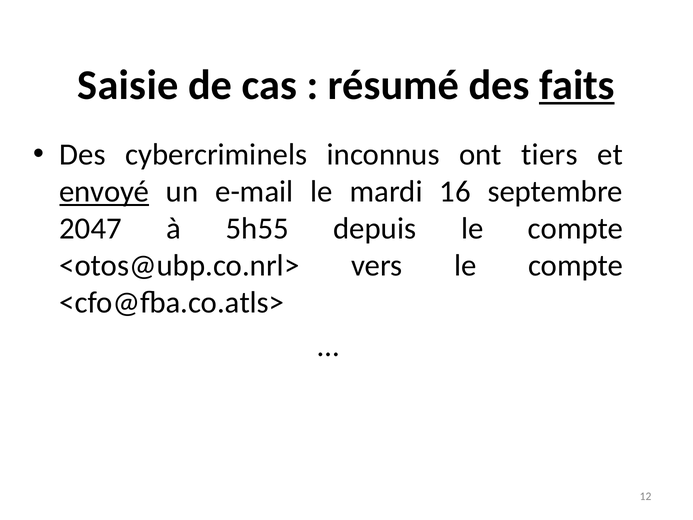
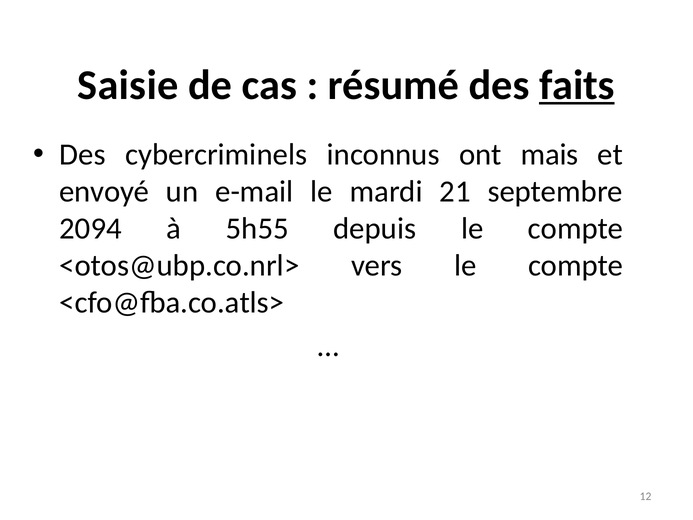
tiers: tiers -> mais (550, 155)
envoyé underline: present -> none (104, 192)
16: 16 -> 21 (455, 192)
2047: 2047 -> 2094 (91, 229)
